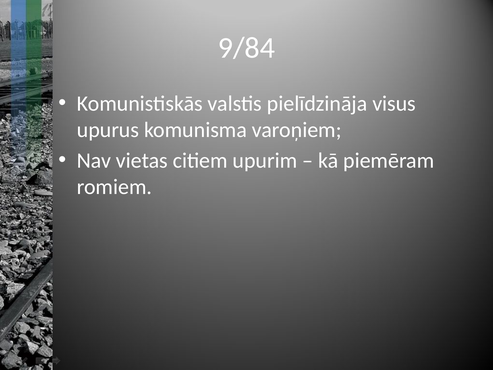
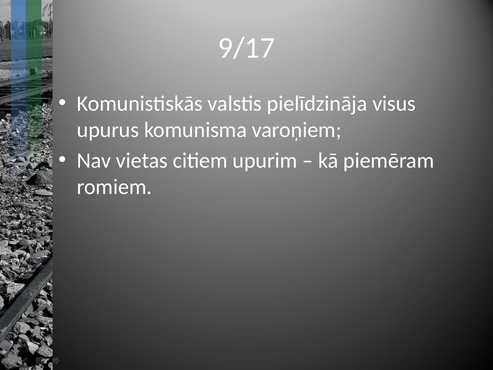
9/84: 9/84 -> 9/17 (246, 48)
